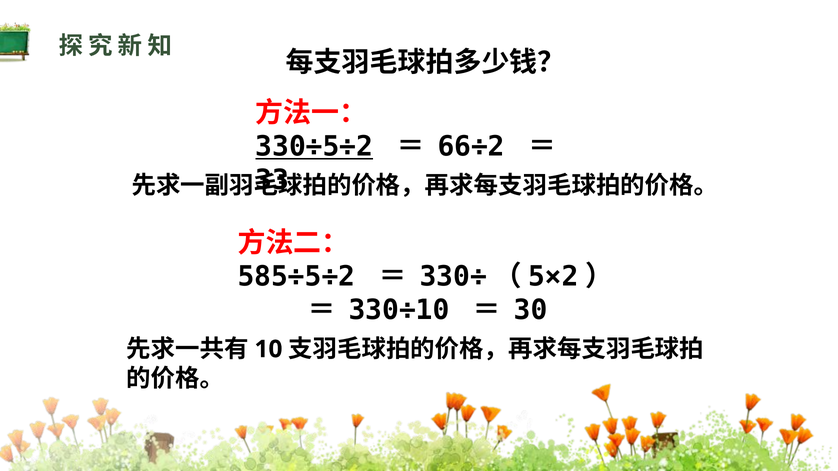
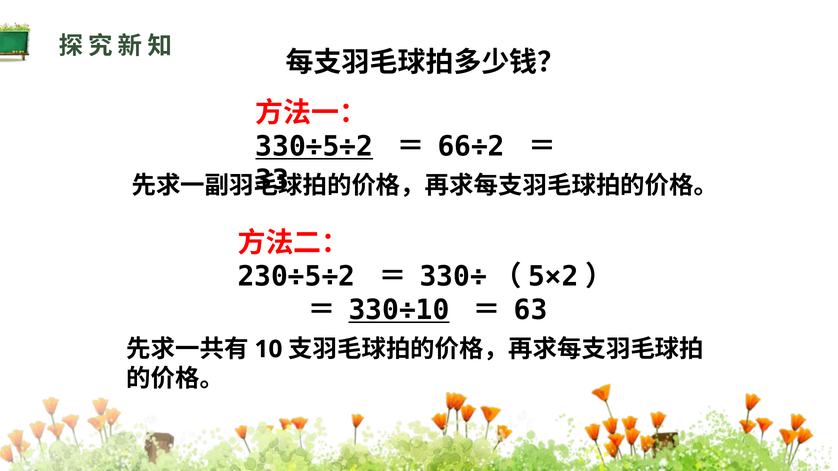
585÷5÷2: 585÷5÷2 -> 230÷5÷2 (296, 277)
330÷10 underline: none -> present (399, 310)
30: 30 -> 63 (531, 310)
